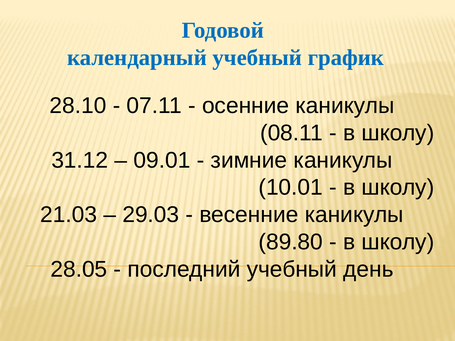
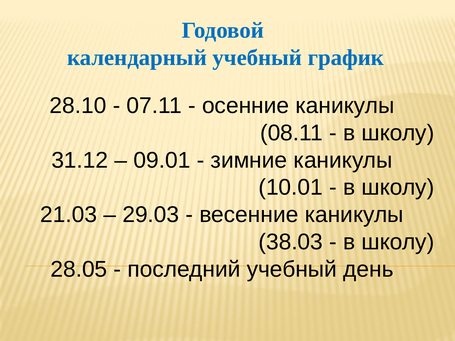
89.80: 89.80 -> 38.03 (291, 242)
